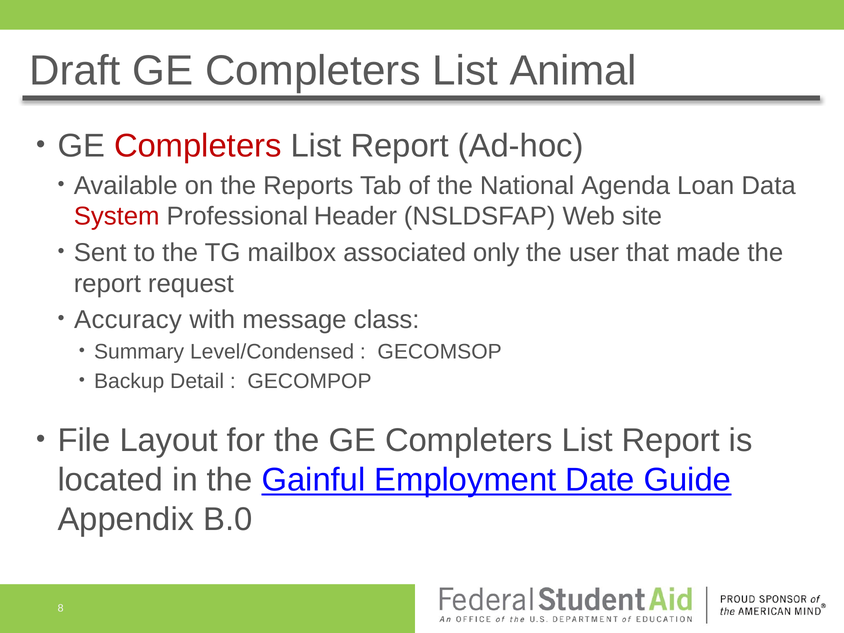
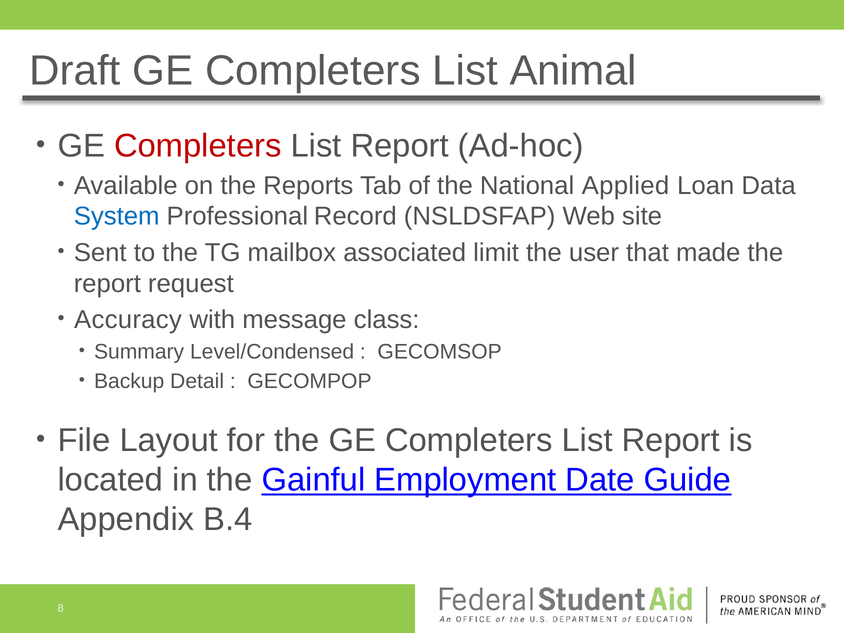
Agenda: Agenda -> Applied (626, 186)
System colour: red -> blue (117, 216)
Header: Header -> Record (355, 216)
only: only -> limit (496, 253)
B.0: B.0 -> B.4 (228, 519)
